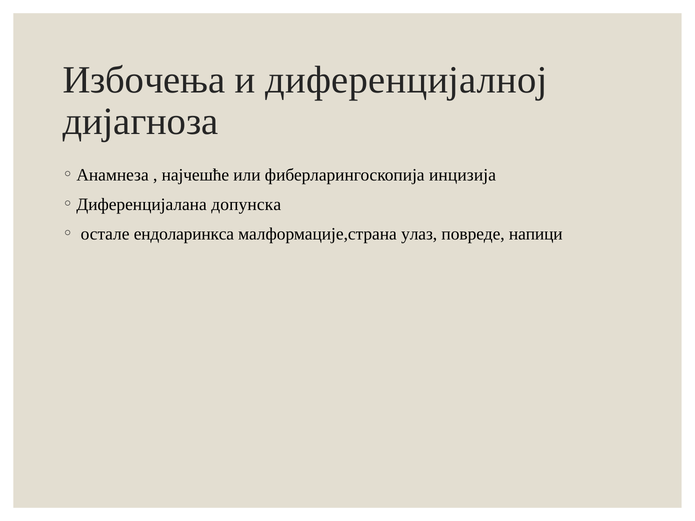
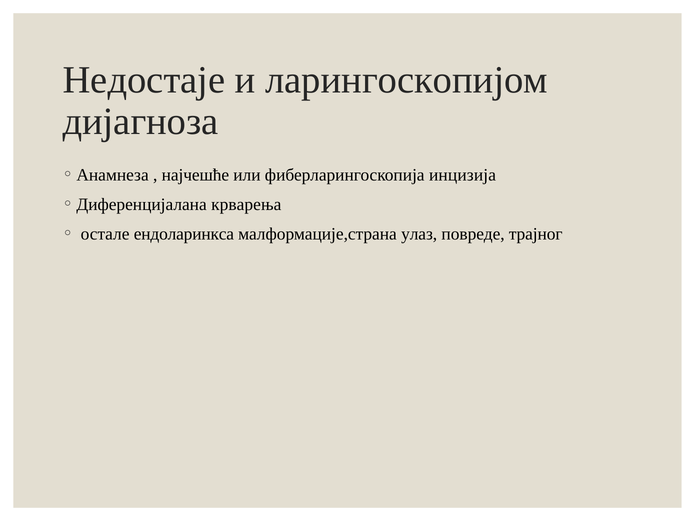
Избочења: Избочења -> Недостаје (144, 80)
диференцијалној: диференцијалној -> ларингоскопијом (407, 80)
допунска: допунска -> крварења (246, 205)
напици: напици -> трајног (536, 234)
